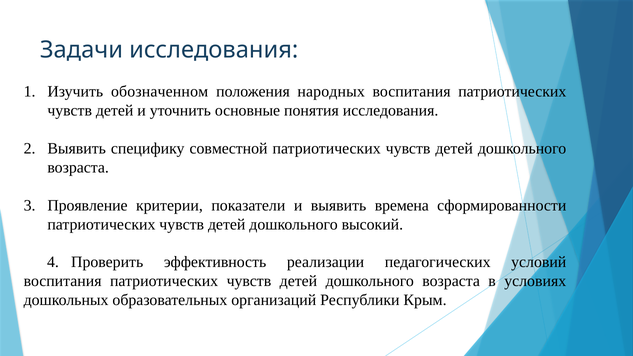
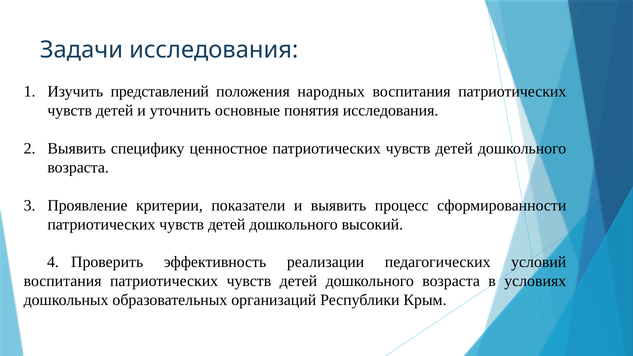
обозначенном: обозначенном -> представлений (160, 91)
совместной: совместной -> ценностное (229, 148)
времена: времена -> процесс (402, 205)
